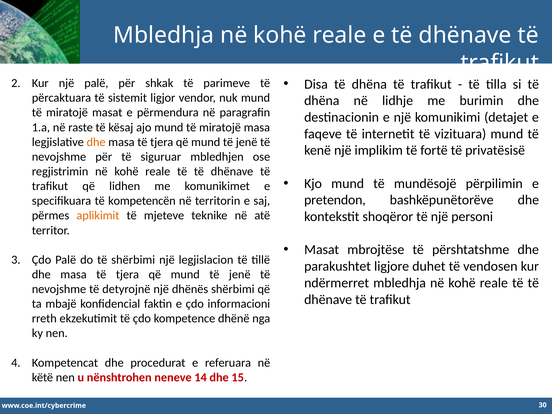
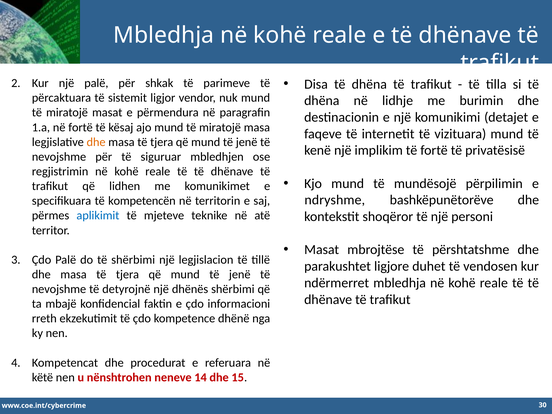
në raste: raste -> fortë (81, 127)
pretendon: pretendon -> ndryshme (335, 200)
aplikimit colour: orange -> blue (98, 216)
